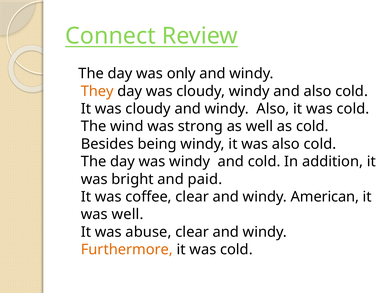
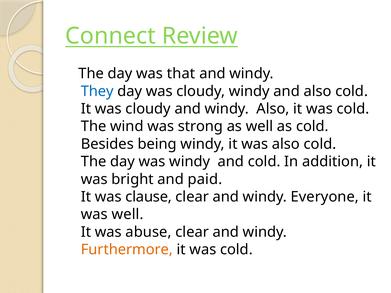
only: only -> that (181, 74)
They colour: orange -> blue (97, 91)
coffee: coffee -> clause (149, 197)
American: American -> Everyone (325, 197)
